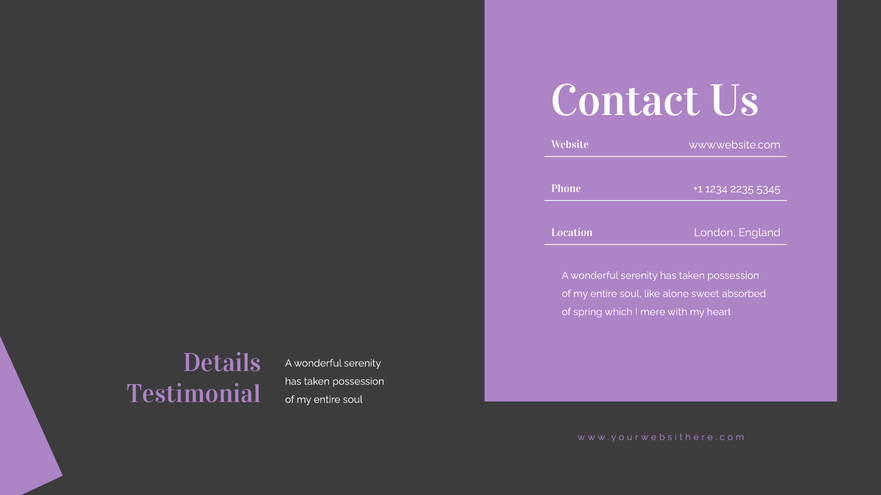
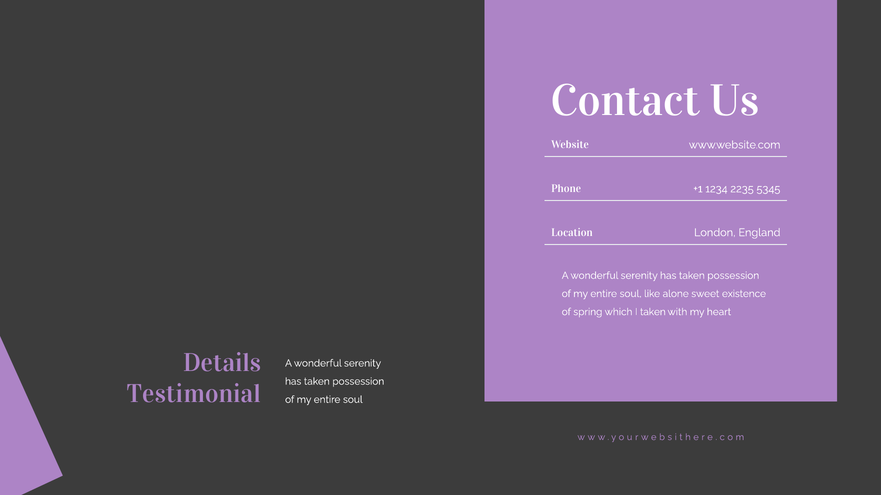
absorbed: absorbed -> existence (744, 294)
I mere: mere -> taken (653, 312)
